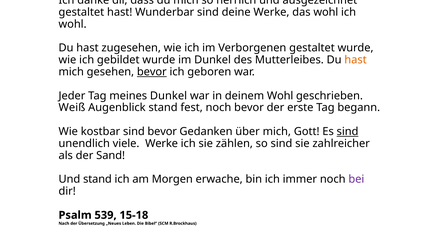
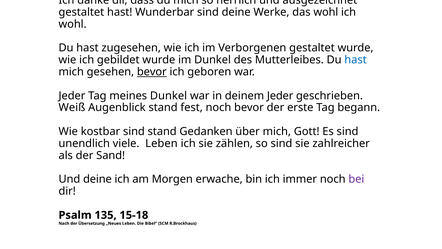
hast colour: orange -> blue (356, 60)
deinem Wohl: Wohl -> Jeder (280, 96)
sind bevor: bevor -> stand (162, 131)
sind underline: present -> none (348, 131)
viele Werke: Werke -> Leben (161, 143)
Und stand: stand -> deine (97, 179)
539: 539 -> 135 (106, 215)
